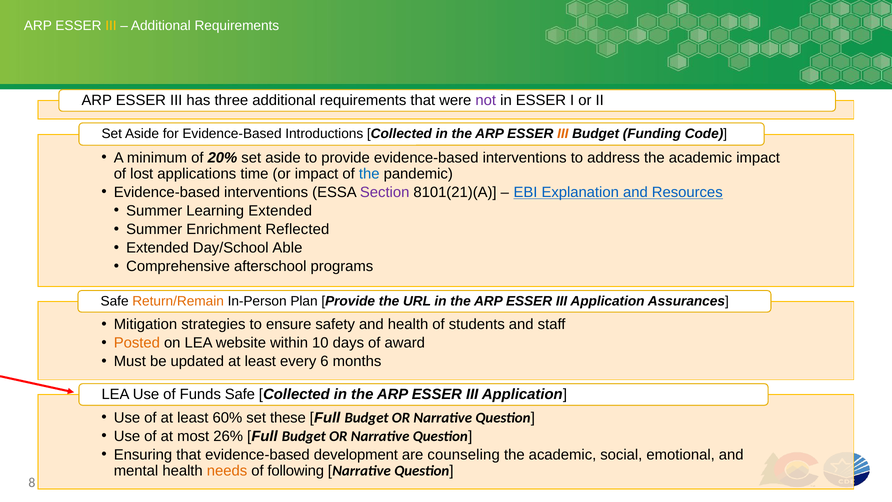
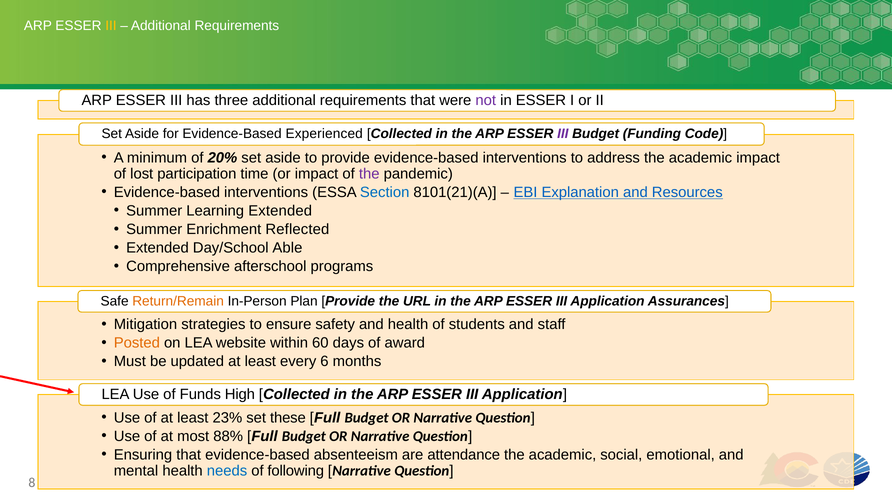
Introductions: Introductions -> Experienced (324, 134)
III colour: orange -> purple (563, 134)
applications: applications -> participation (197, 174)
the colour: blue -> purple (369, 174)
Section colour: purple -> blue (385, 192)
10: 10 -> 60 (320, 343)
Funds Safe: Safe -> High (240, 394)
60%: 60% -> 23% (227, 417)
26%: 26% -> 88% (228, 436)
development: development -> absenteeism (356, 454)
counseling: counseling -> attendance (464, 454)
needs colour: orange -> blue (227, 471)
